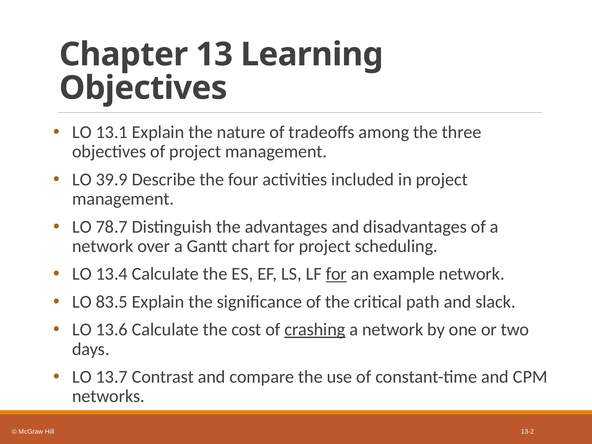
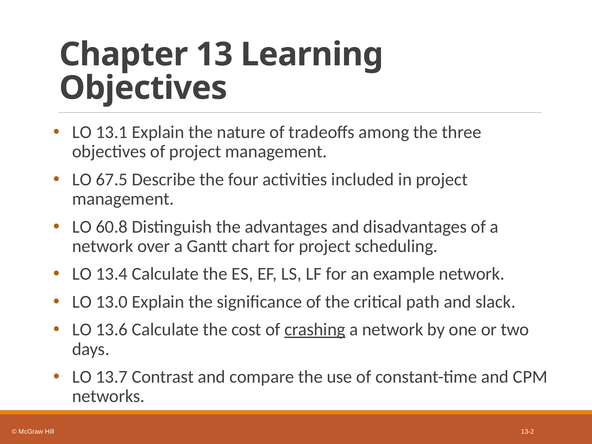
39.9: 39.9 -> 67.5 (112, 179)
78.7: 78.7 -> 60.8 (112, 227)
for underline: present -> none (336, 274)
83.5: 83.5 -> 13.0 (112, 302)
